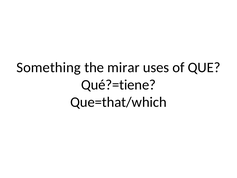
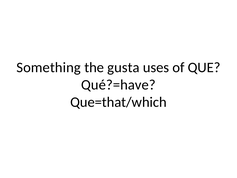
mirar: mirar -> gusta (123, 67)
Qué?=tiene: Qué?=tiene -> Qué?=have (118, 85)
